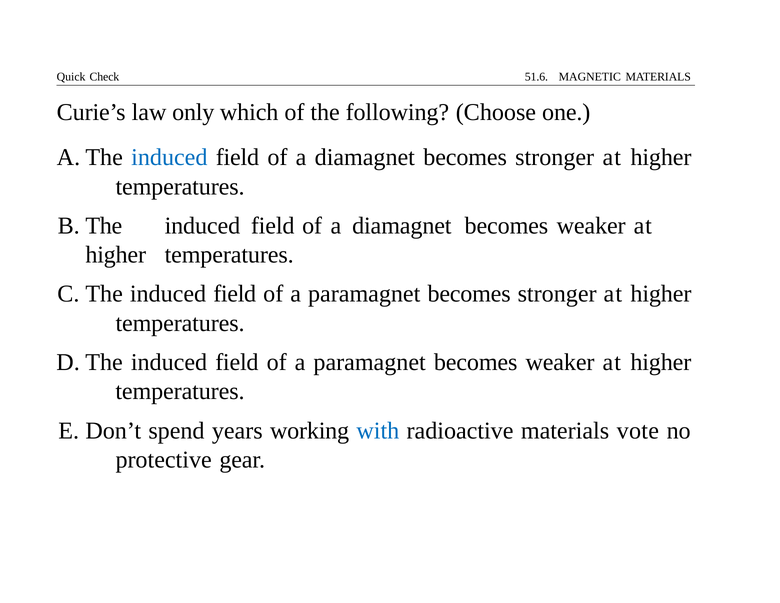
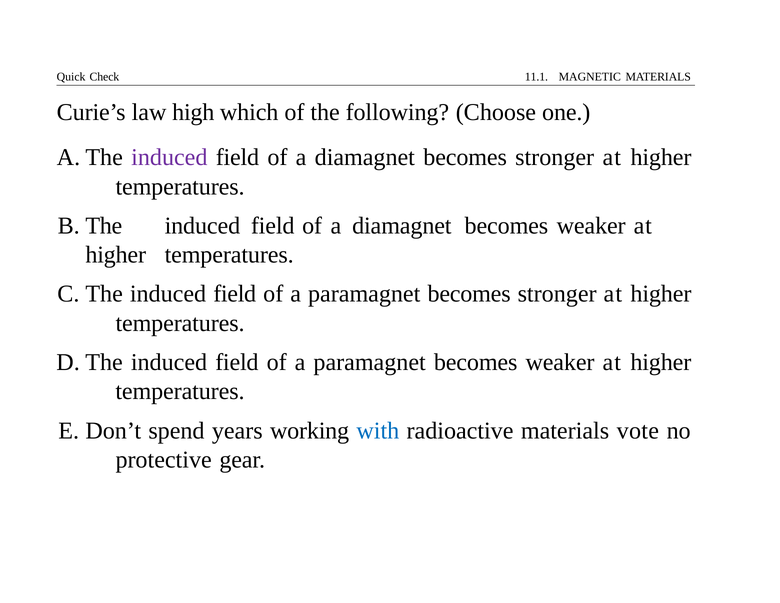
51.6: 51.6 -> 11.1 (536, 77)
only: only -> high (193, 112)
induced colour: blue -> purple (169, 157)
